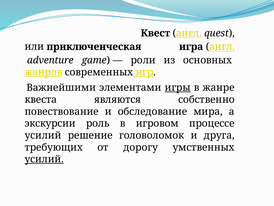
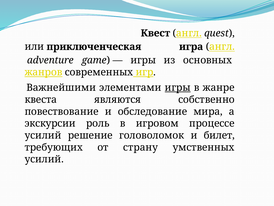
роли: роли -> игры (143, 60)
друга: друга -> билет (219, 135)
дорогу: дорогу -> страну (141, 147)
усилий underline: present -> none (44, 159)
